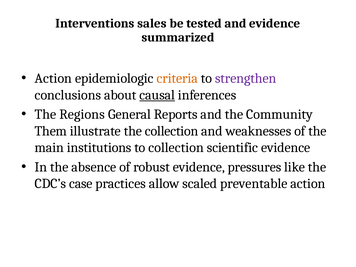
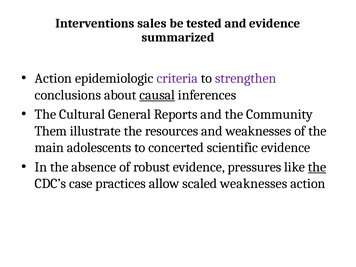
criteria colour: orange -> purple (177, 78)
Regions: Regions -> Cultural (82, 114)
the collection: collection -> resources (172, 131)
institutions: institutions -> adolescents (99, 148)
to collection: collection -> concerted (176, 148)
the underline: none -> present (317, 167)
scaled preventable: preventable -> weaknesses (254, 184)
